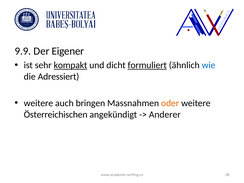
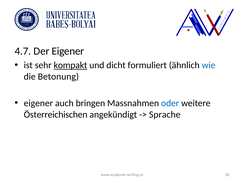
9.9: 9.9 -> 4.7 (23, 51)
formuliert underline: present -> none (147, 65)
Adressiert: Adressiert -> Betonung (58, 77)
weitere: weitere -> eigener (38, 103)
oder colour: orange -> blue (170, 103)
Anderer: Anderer -> Sprache (165, 115)
